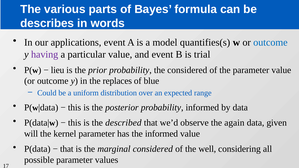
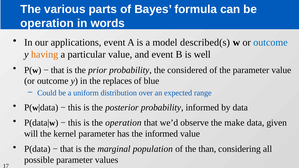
describes: describes -> operation (47, 23)
quantifies(s: quantifies(s -> described(s (205, 42)
having colour: purple -> orange (45, 54)
trial: trial -> well (202, 54)
lieu: lieu -> that (58, 70)
the described: described -> operation (123, 123)
again: again -> make (234, 123)
marginal considered: considered -> population (153, 149)
well: well -> than (207, 149)
